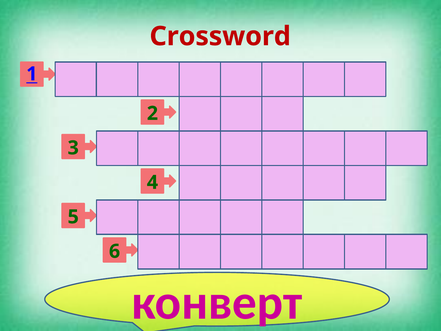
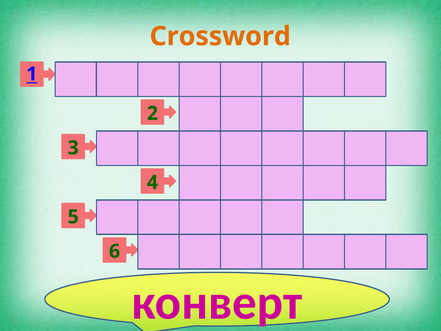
Crossword colour: red -> orange (220, 36)
